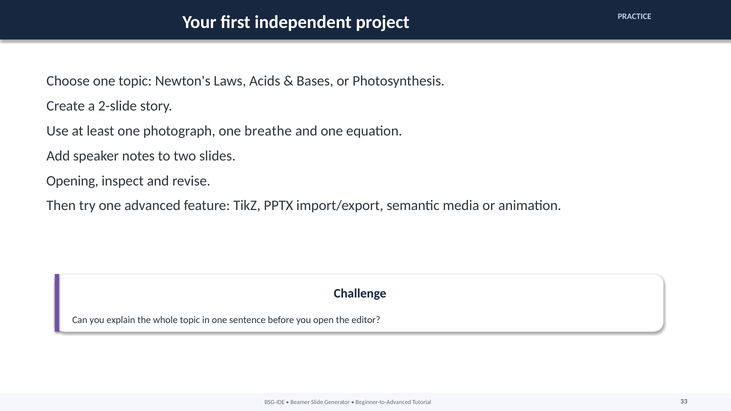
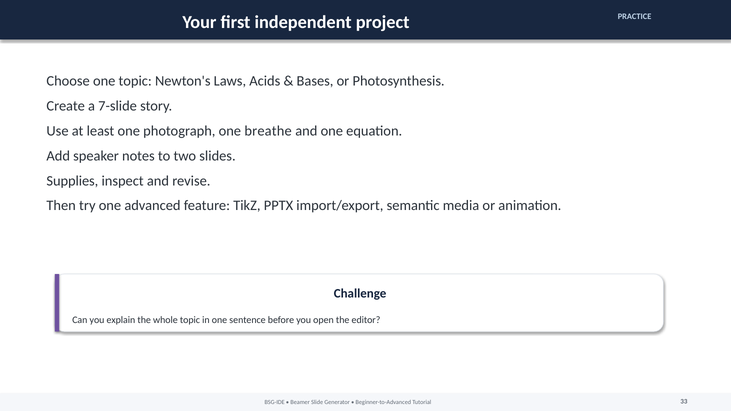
2-slide: 2-slide -> 7-slide (118, 106)
Opening: Opening -> Supplies (72, 181)
